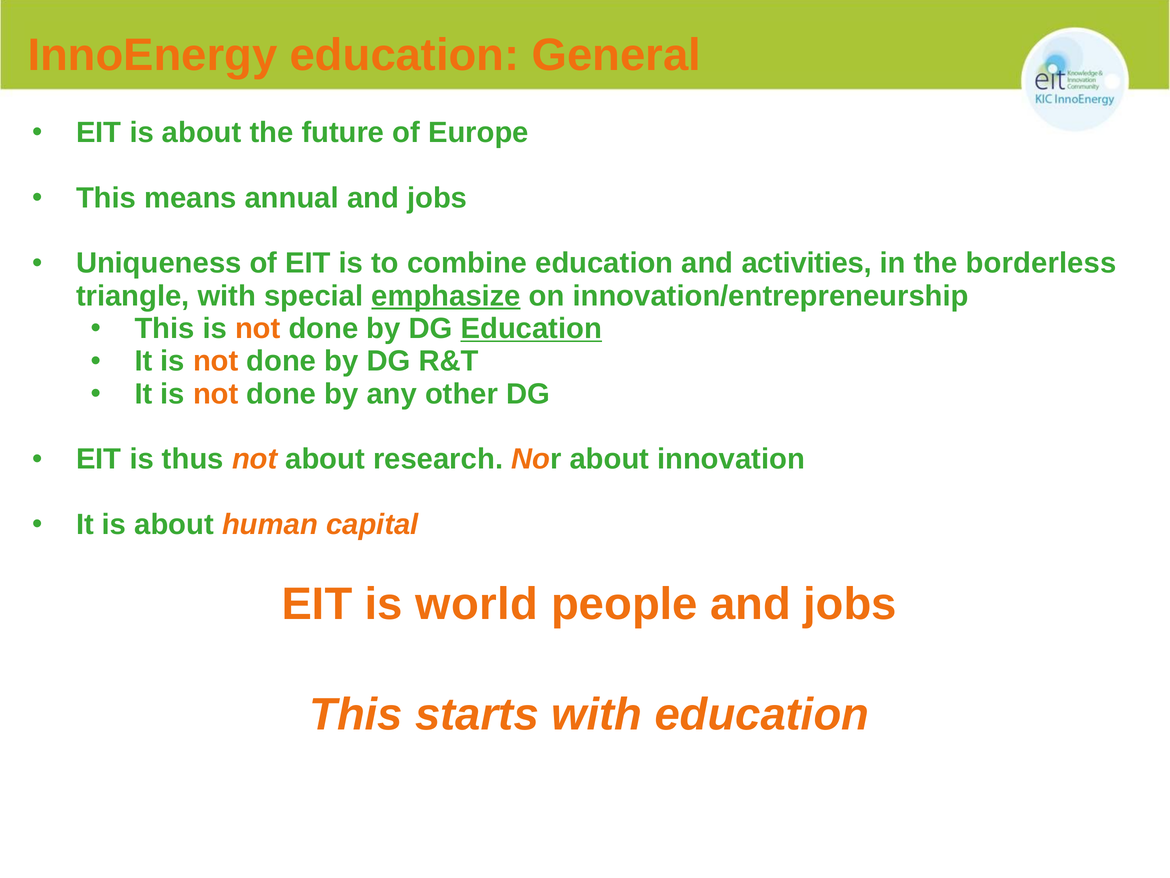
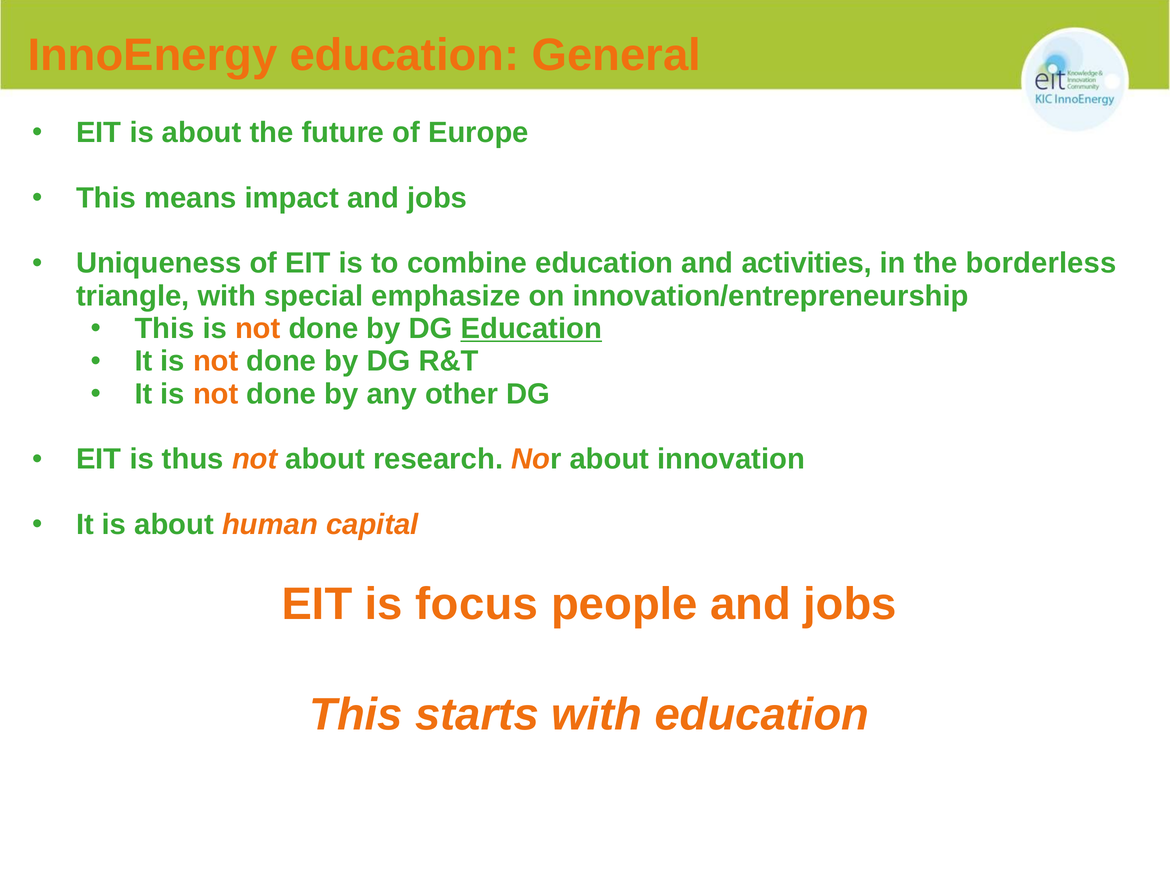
annual: annual -> impact (292, 198)
emphasize underline: present -> none (446, 296)
world: world -> focus (477, 604)
